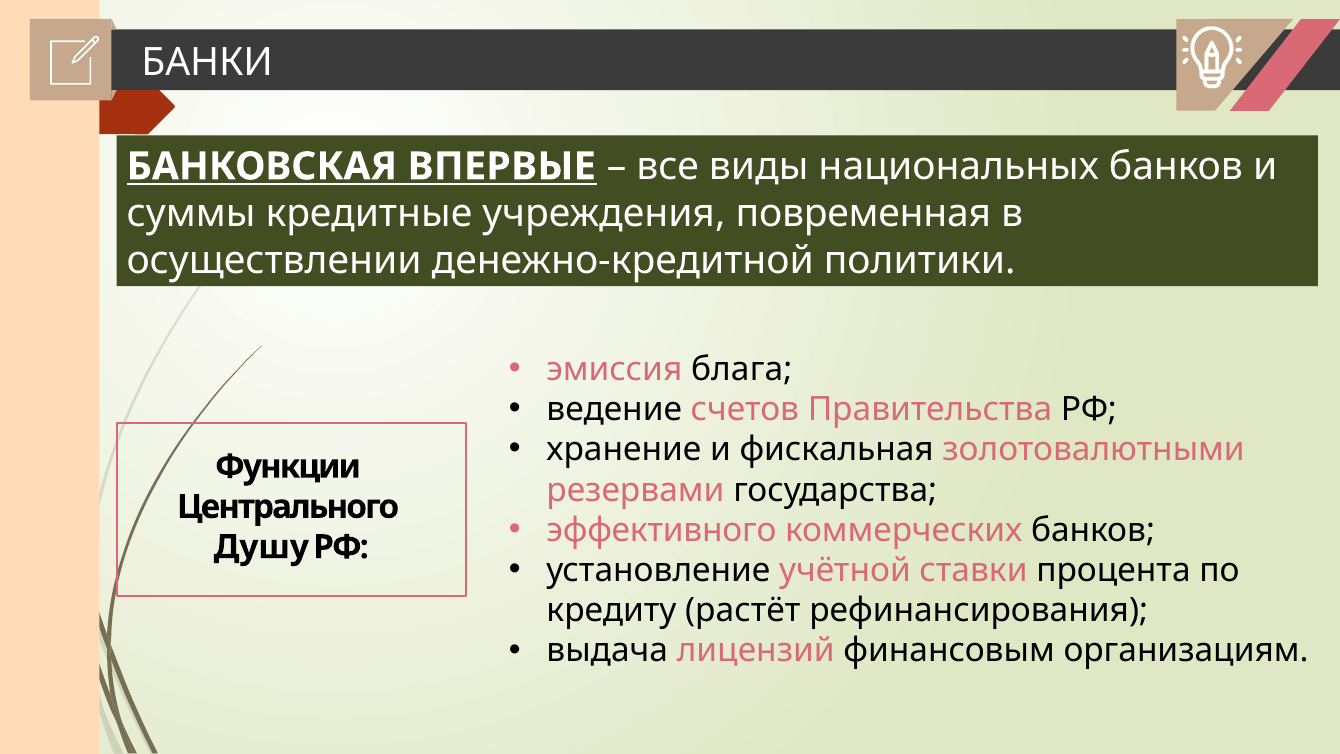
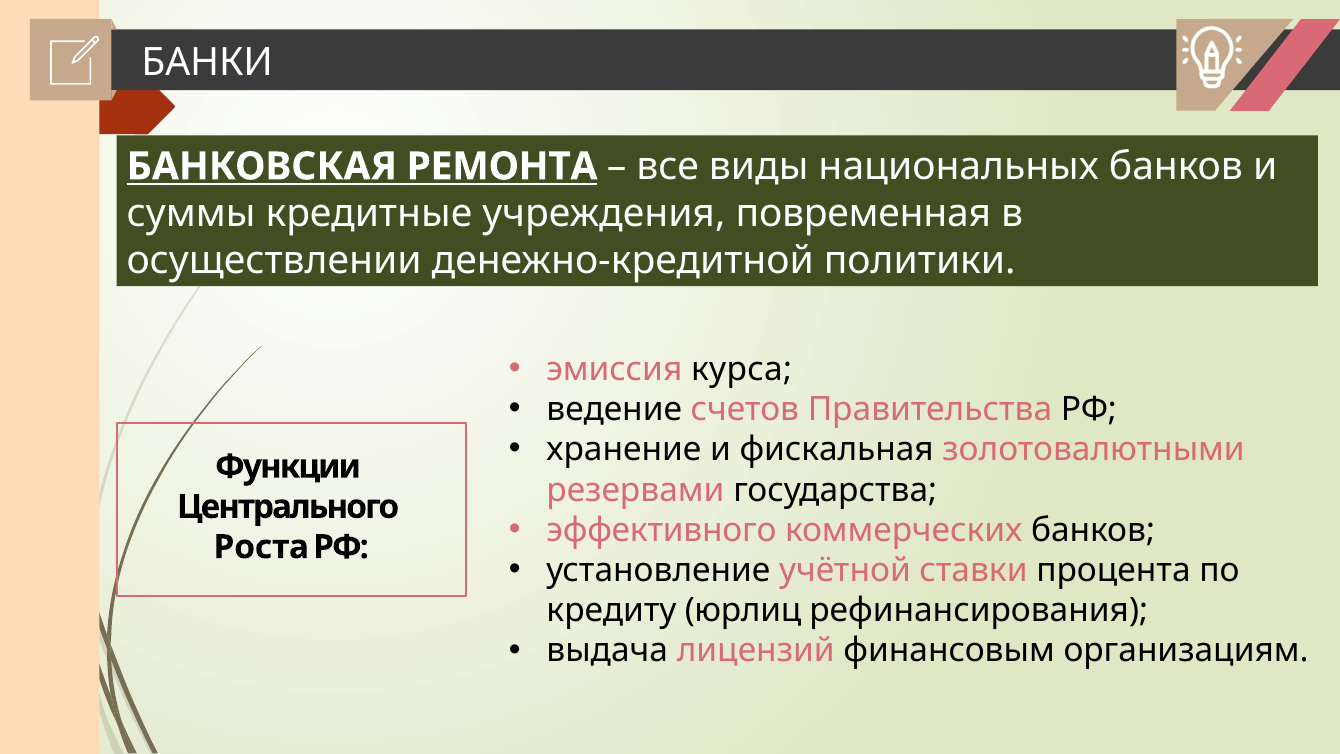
ВПЕРВЫЕ: ВПЕРВЫЕ -> РЕМОНТА (502, 166)
блага: блага -> курса (742, 369)
Душу: Душу -> Роста (261, 547)
растёт: растёт -> юрлиц (743, 610)
